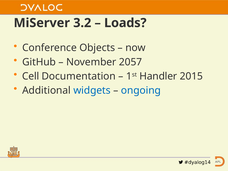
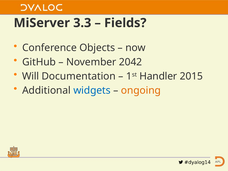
3.2: 3.2 -> 3.3 (82, 23)
Loads: Loads -> Fields (125, 23)
2057: 2057 -> 2042 (131, 62)
Cell: Cell -> Will (31, 76)
ongoing colour: blue -> orange (141, 90)
